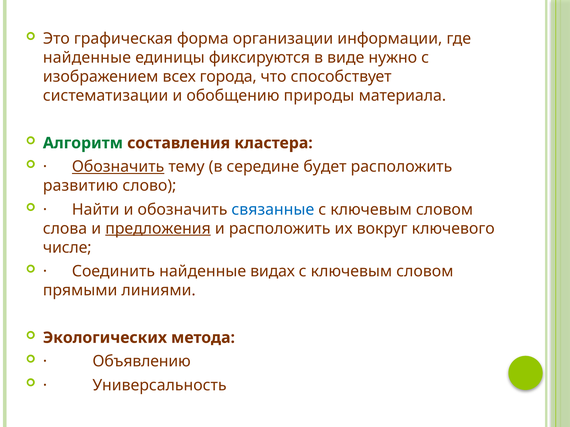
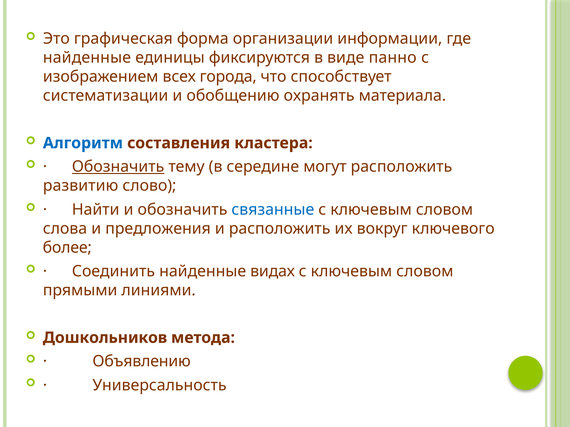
нужно: нужно -> панно (393, 58)
природы: природы -> охранять (319, 96)
Алгоритм colour: green -> blue (83, 143)
будет: будет -> могут (325, 167)
предложения underline: present -> none (158, 229)
числе: числе -> более (67, 248)
Экологических: Экологических -> Дошкольников (105, 338)
